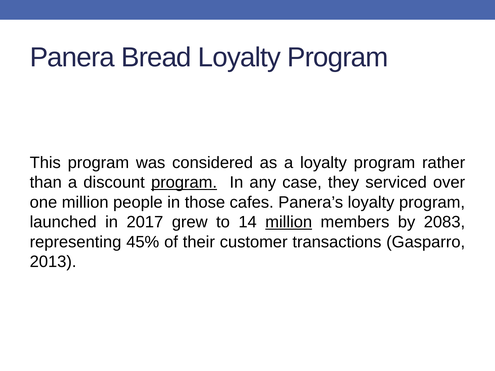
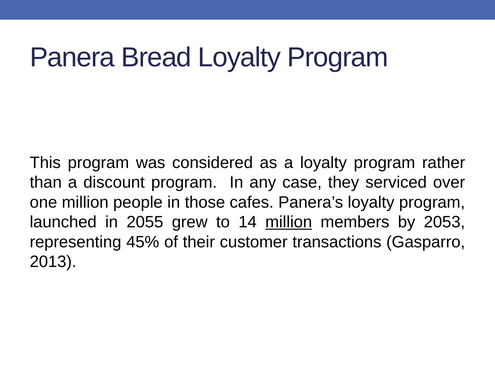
program underline: present -> none (184, 183)
2017: 2017 -> 2055 (145, 222)
2083: 2083 -> 2053 (444, 222)
